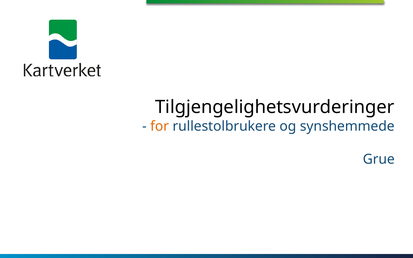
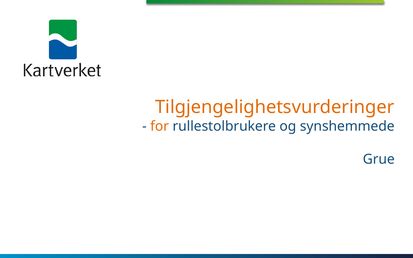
Tilgjengelighetsvurderinger colour: black -> orange (275, 107)
